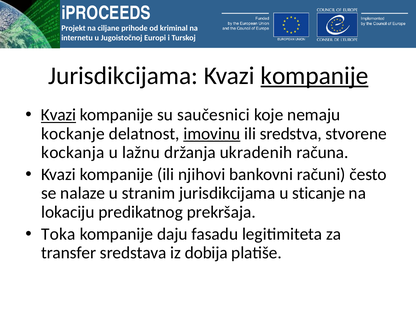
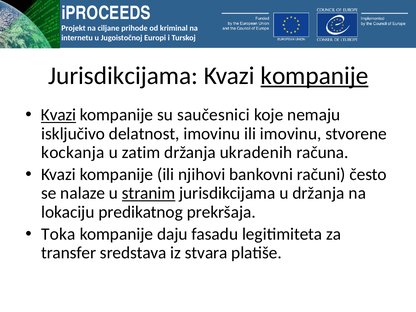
kockanje: kockanje -> isključivo (73, 134)
imovinu underline: present -> none (212, 134)
ili sredstva: sredstva -> imovinu (291, 134)
lažnu: lažnu -> zatim (141, 152)
stranim underline: none -> present (149, 193)
u sticanje: sticanje -> držanja (318, 193)
dobija: dobija -> stvara (206, 253)
